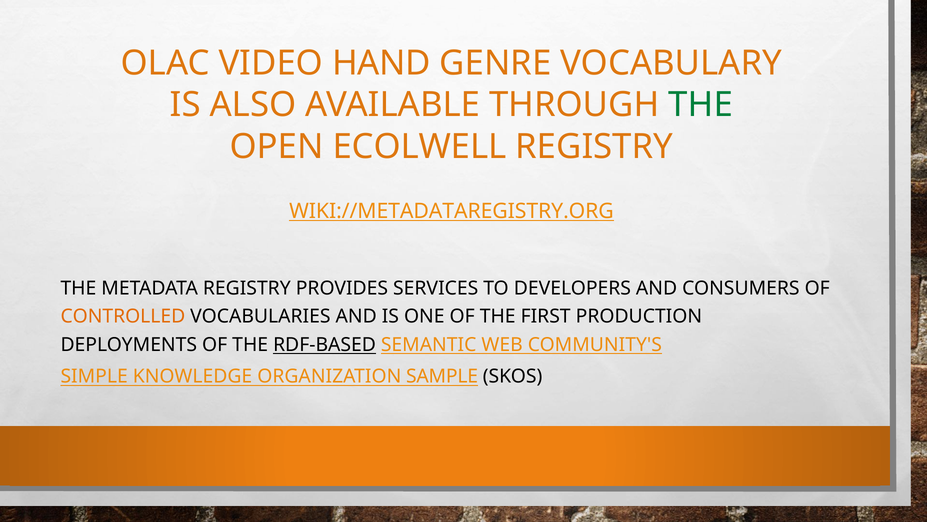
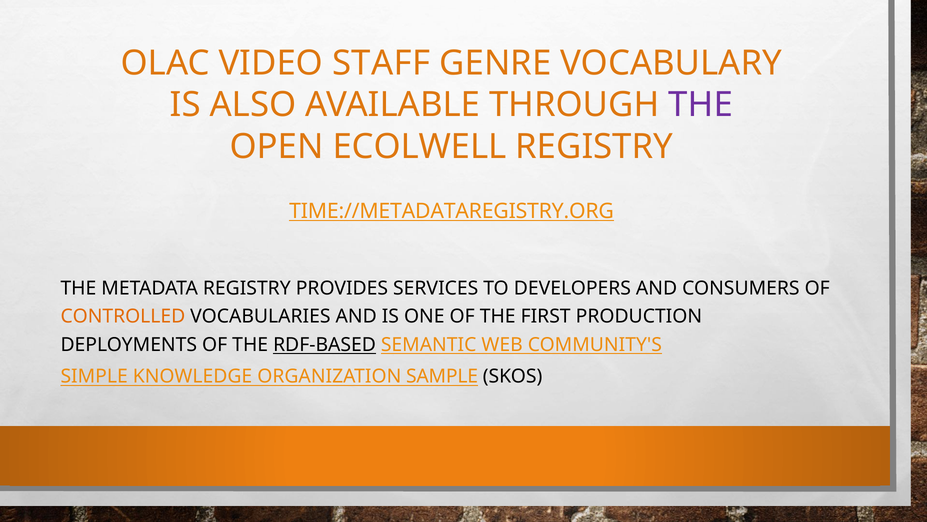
HAND: HAND -> STAFF (381, 63)
THE colour: green -> purple (701, 105)
WIKI://METADATAREGISTRY.ORG: WIKI://METADATAREGISTRY.ORG -> TIME://METADATAREGISTRY.ORG (452, 211)
